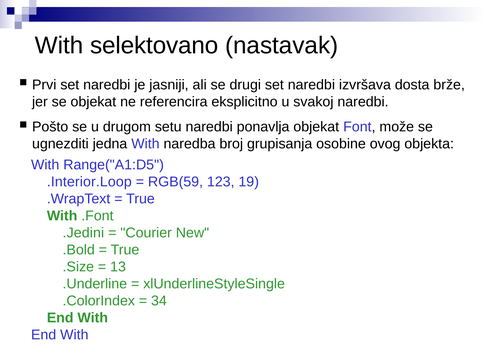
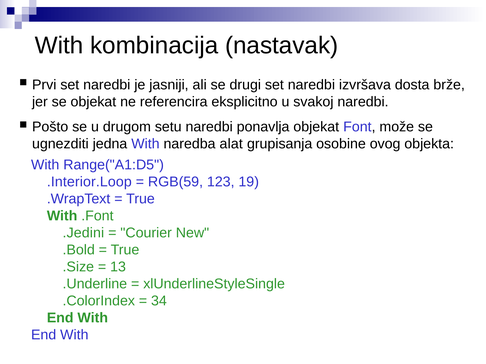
selektovano: selektovano -> kombinacija (154, 46)
broj: broj -> alat (231, 144)
